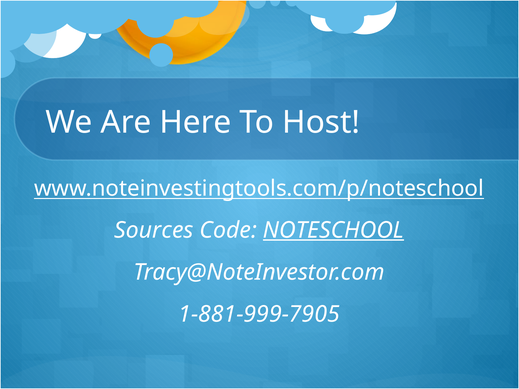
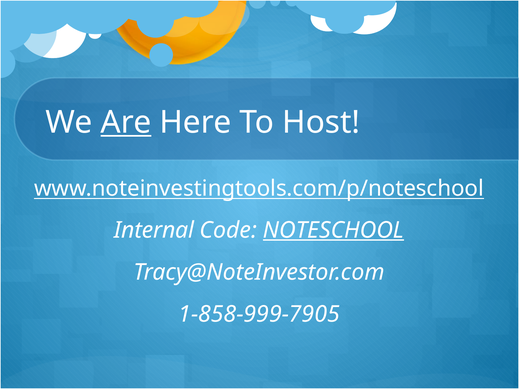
Are underline: none -> present (126, 122)
Sources: Sources -> Internal (154, 230)
1-881-999-7905: 1-881-999-7905 -> 1-858-999-7905 (259, 314)
